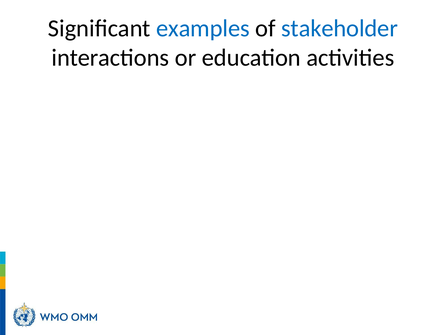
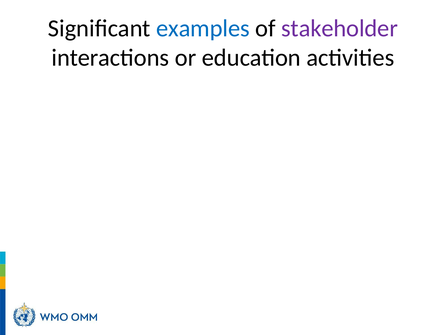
stakeholder colour: blue -> purple (340, 28)
